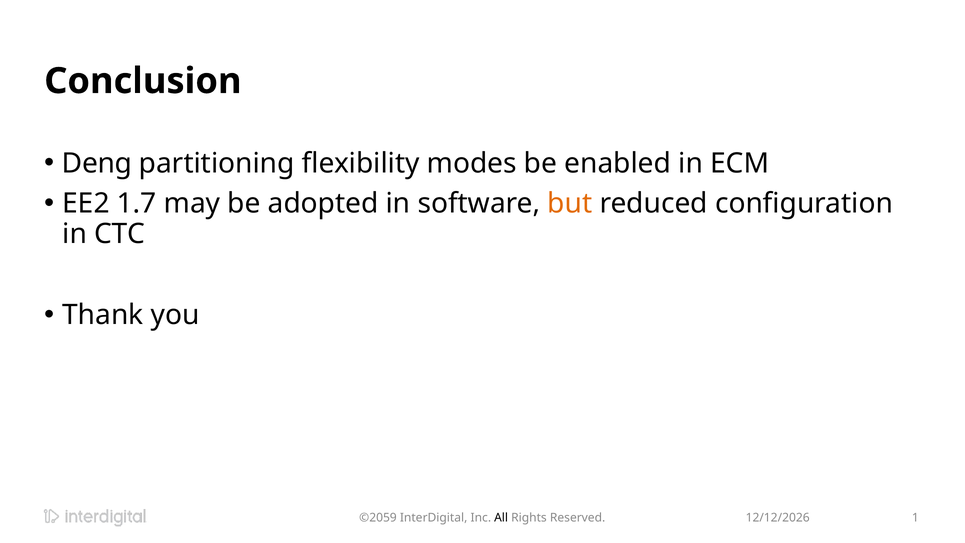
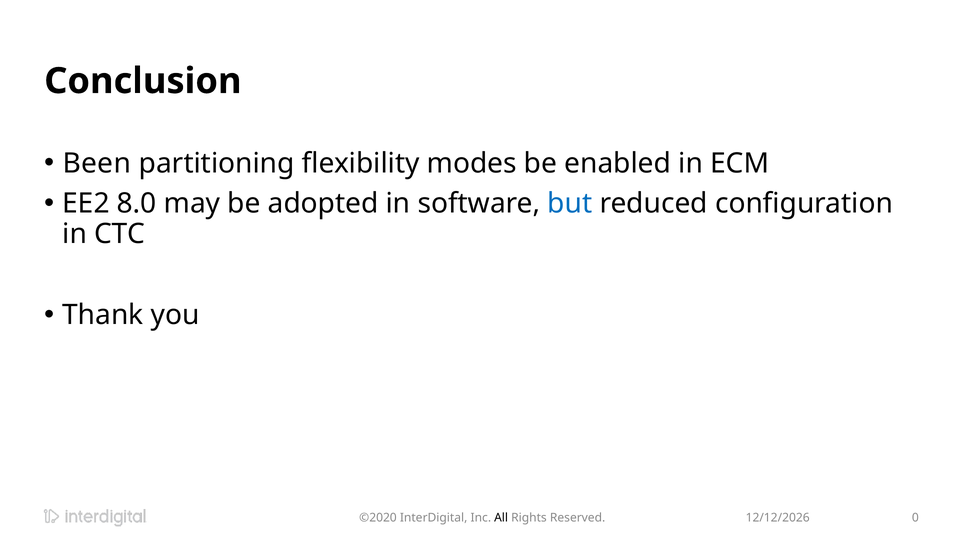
Deng: Deng -> Been (97, 163)
1.7: 1.7 -> 8.0 (137, 204)
but colour: orange -> blue (570, 204)
©2059: ©2059 -> ©2020 (378, 517)
1: 1 -> 0 (915, 517)
